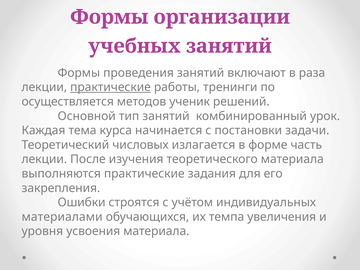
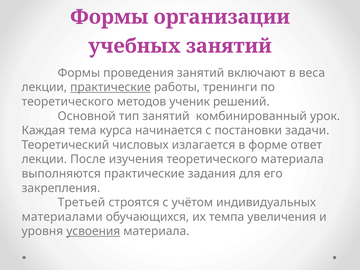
раза: раза -> веса (312, 73)
осуществляется: осуществляется -> теоретического (68, 102)
часть: часть -> ответ (306, 145)
Ошибки: Ошибки -> Третьей (81, 202)
усвоения underline: none -> present (93, 231)
